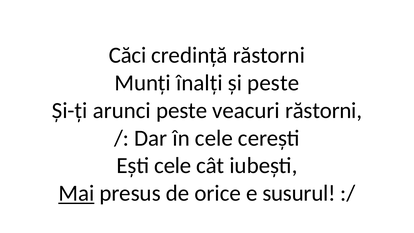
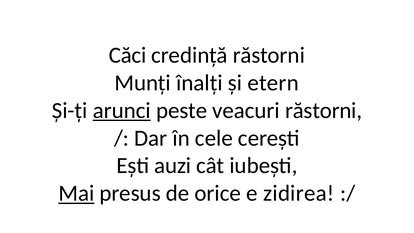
și peste: peste -> etern (273, 83)
arunci underline: none -> present (122, 110)
Ești cele: cele -> auzi (173, 166)
susurul: susurul -> zidirea (299, 193)
